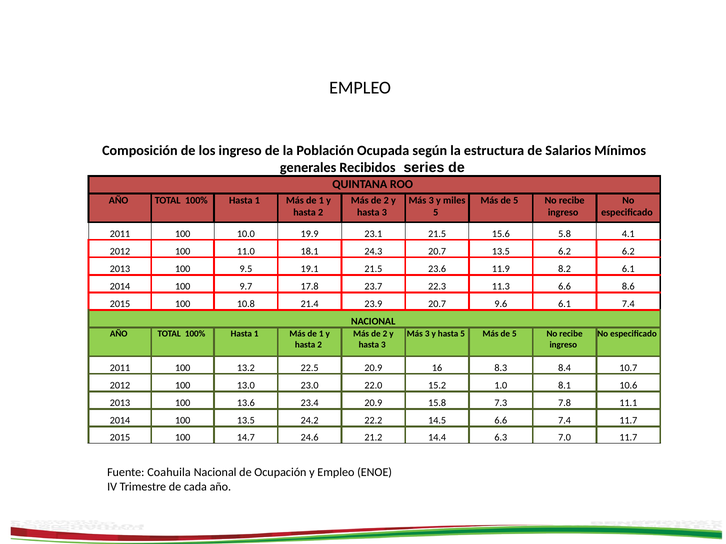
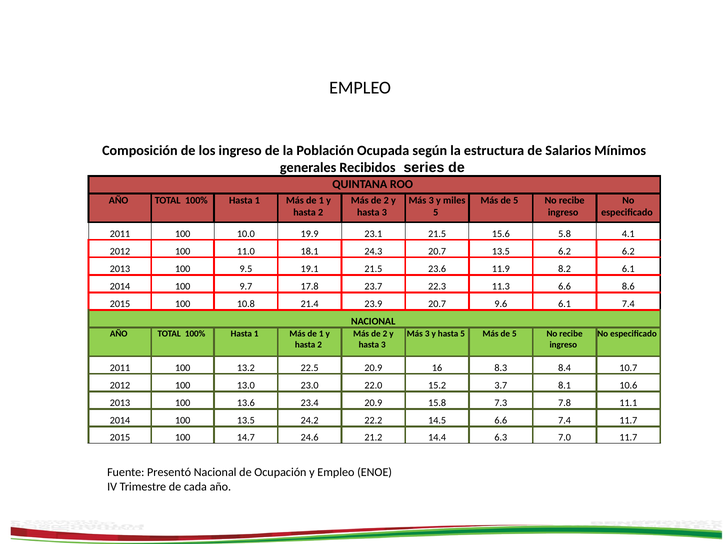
1.0: 1.0 -> 3.7 (501, 386)
Coahuila: Coahuila -> Presentó (169, 473)
